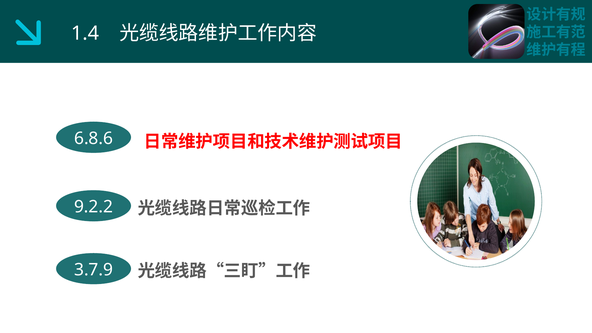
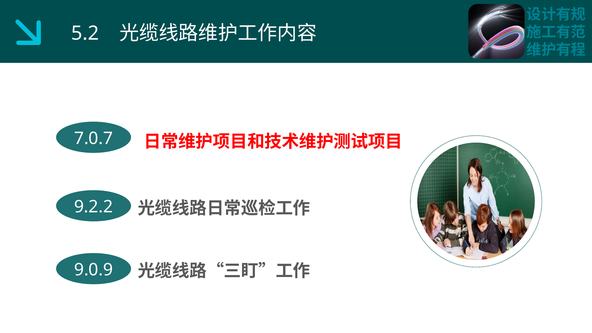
1.4: 1.4 -> 5.2 (85, 33)
6.8.6: 6.8.6 -> 7.0.7 (94, 138)
3.7.9: 3.7.9 -> 9.0.9 (94, 270)
